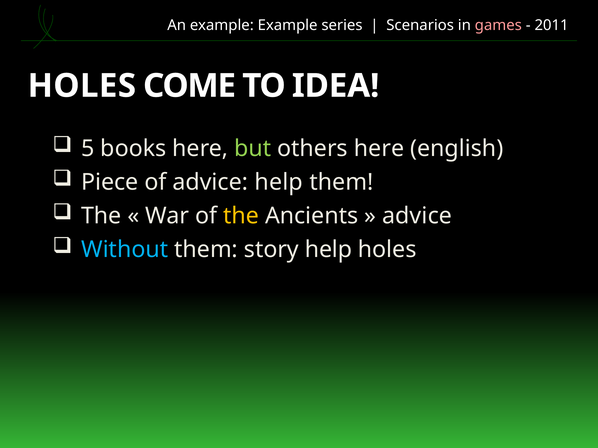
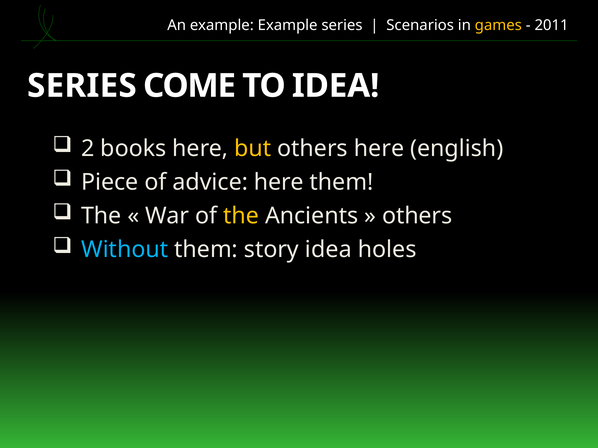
games colour: pink -> yellow (498, 25)
HOLES: HOLES -> SERIES (82, 86)
5: 5 -> 2 (88, 149)
but colour: light green -> yellow (253, 149)
advice help: help -> here (279, 182)
advice: advice -> others (417, 216)
story help: help -> idea (328, 250)
